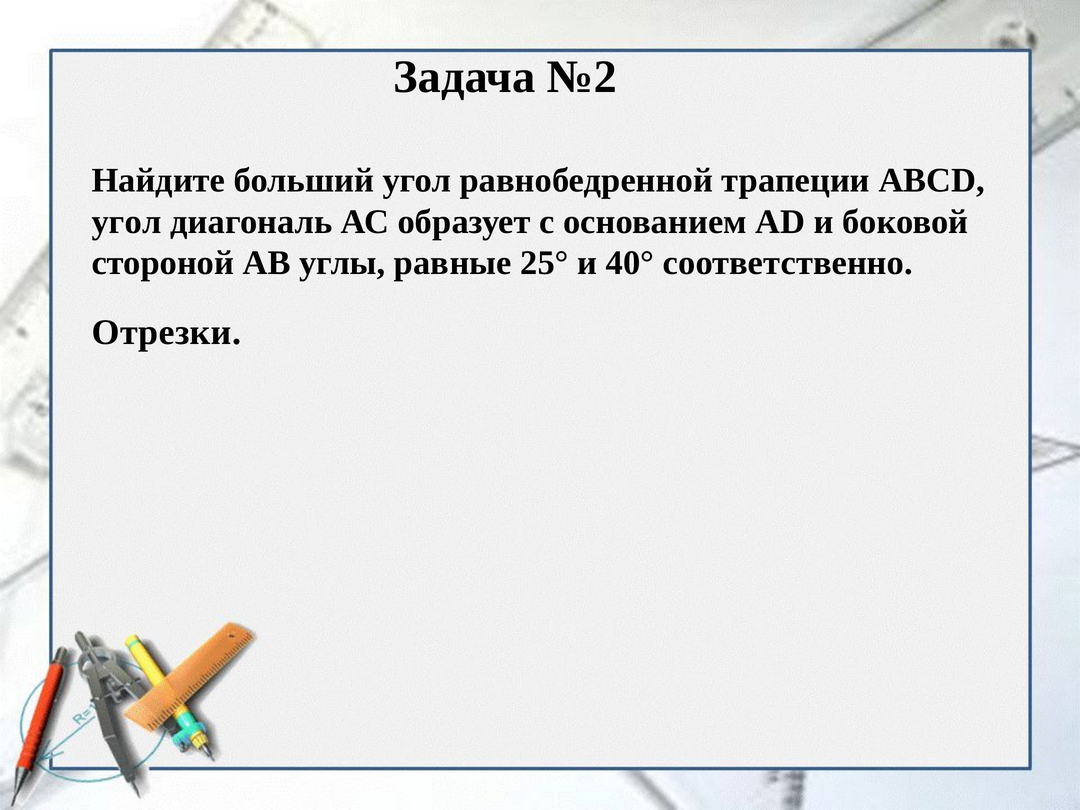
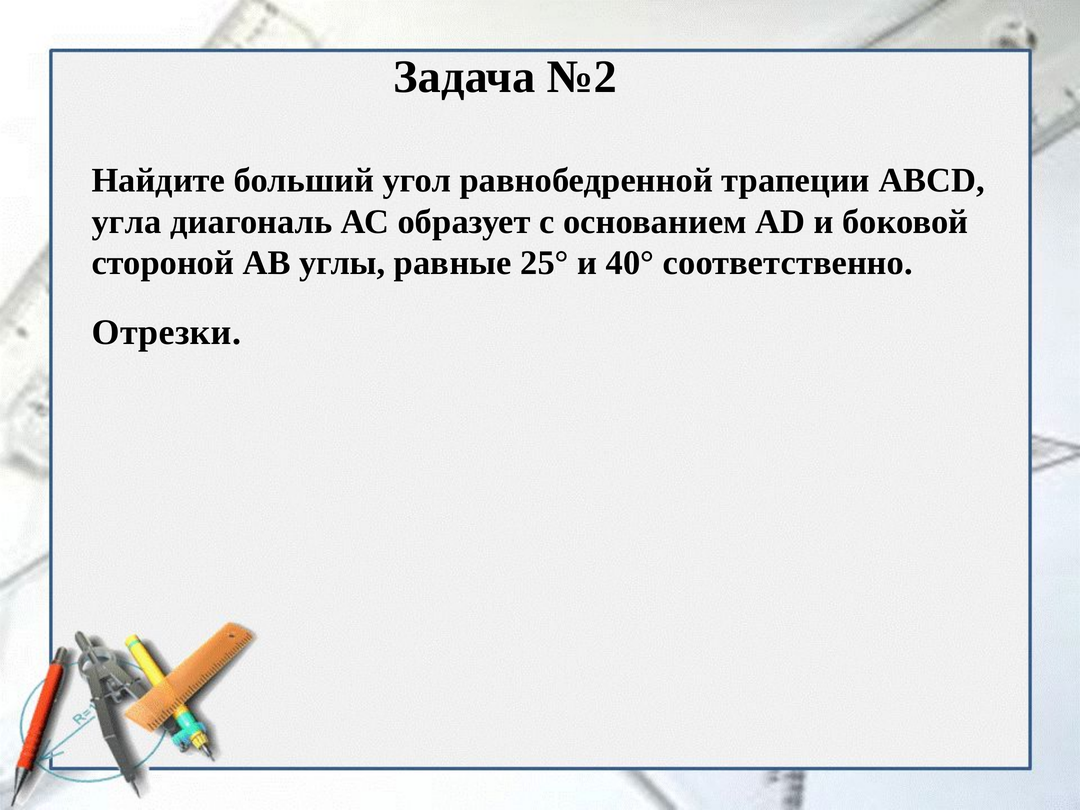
угол: угол -> угла (127, 222)
